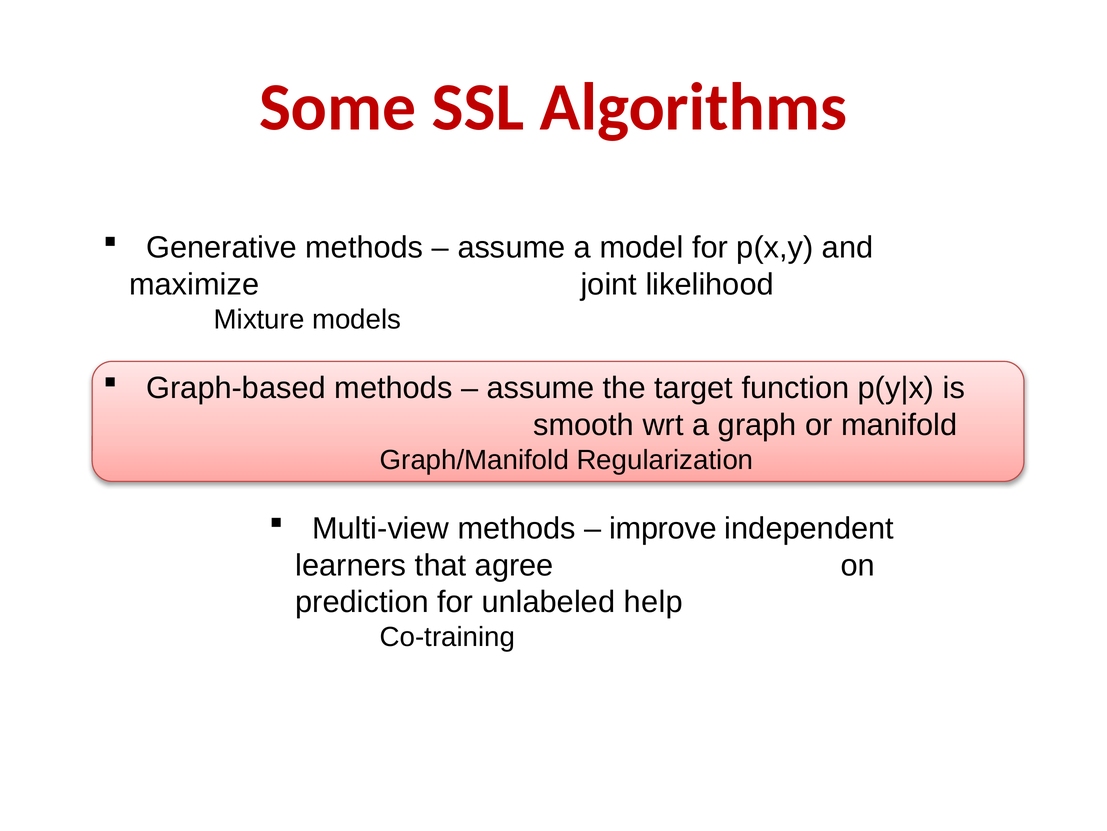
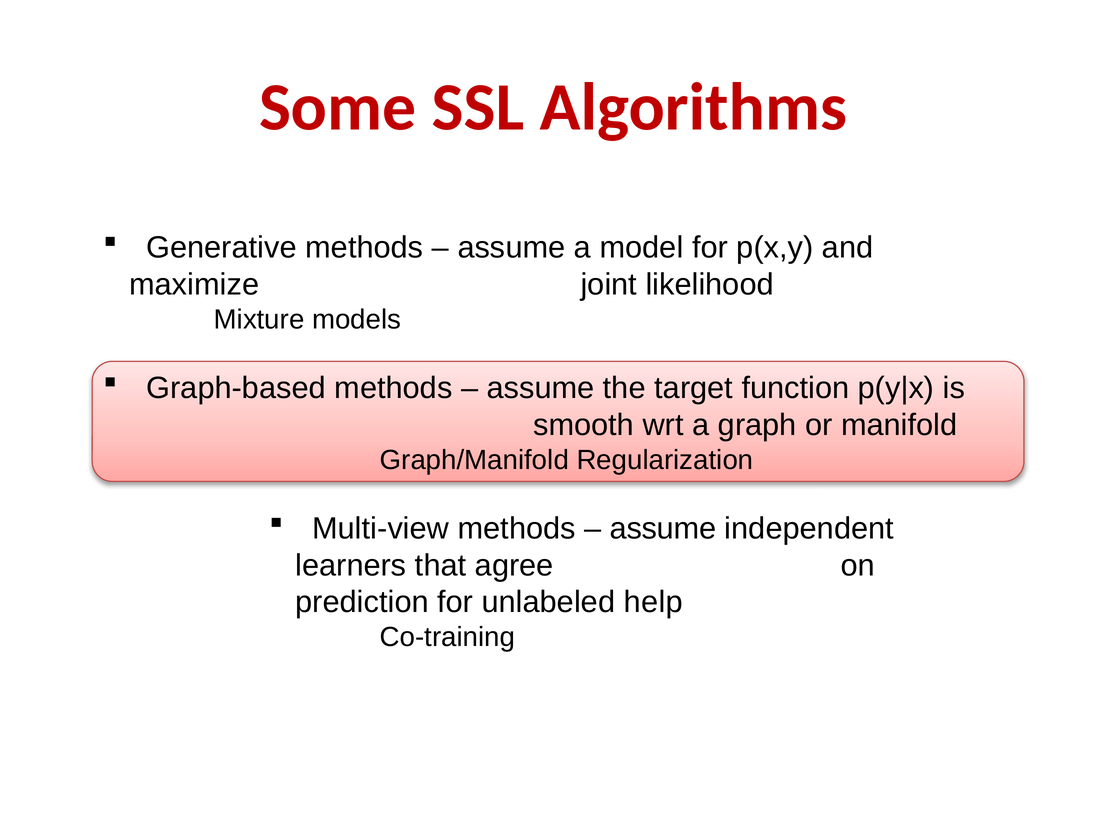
improve: improve -> assume (663, 528)
